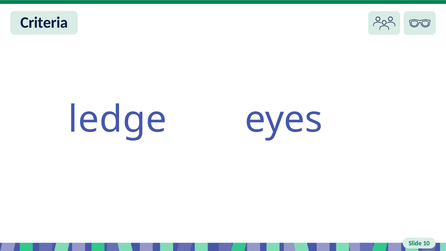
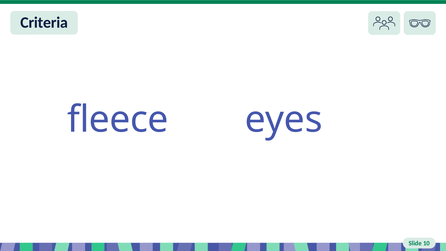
ledge: ledge -> fleece (118, 119)
